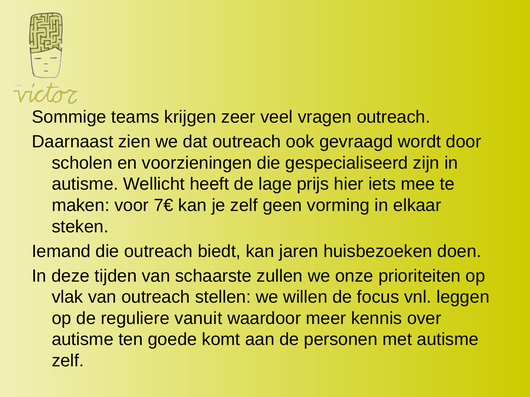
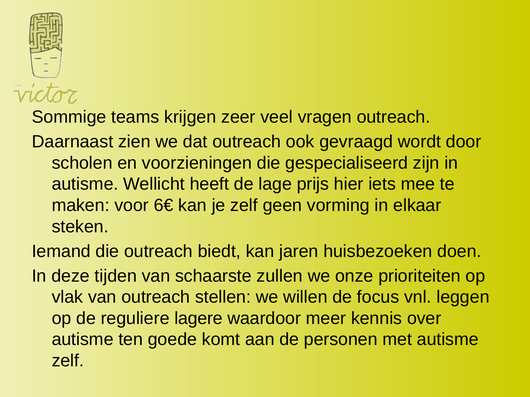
7€: 7€ -> 6€ (164, 206)
vanuit: vanuit -> lagere (198, 319)
